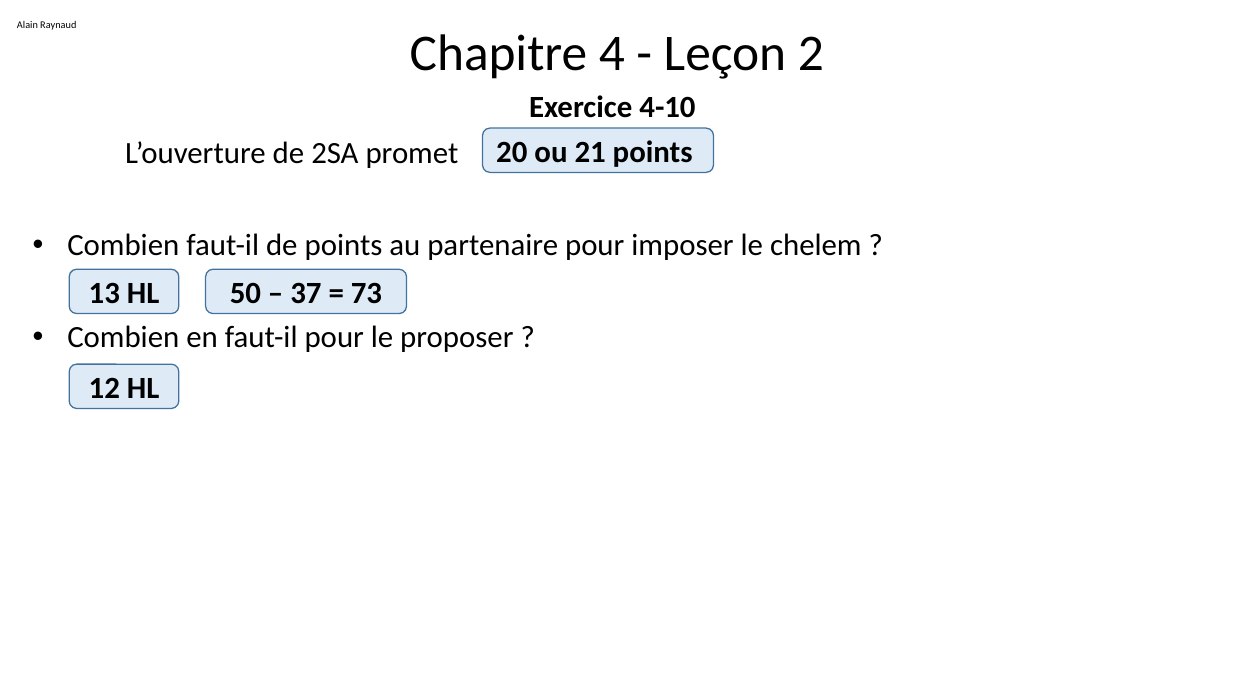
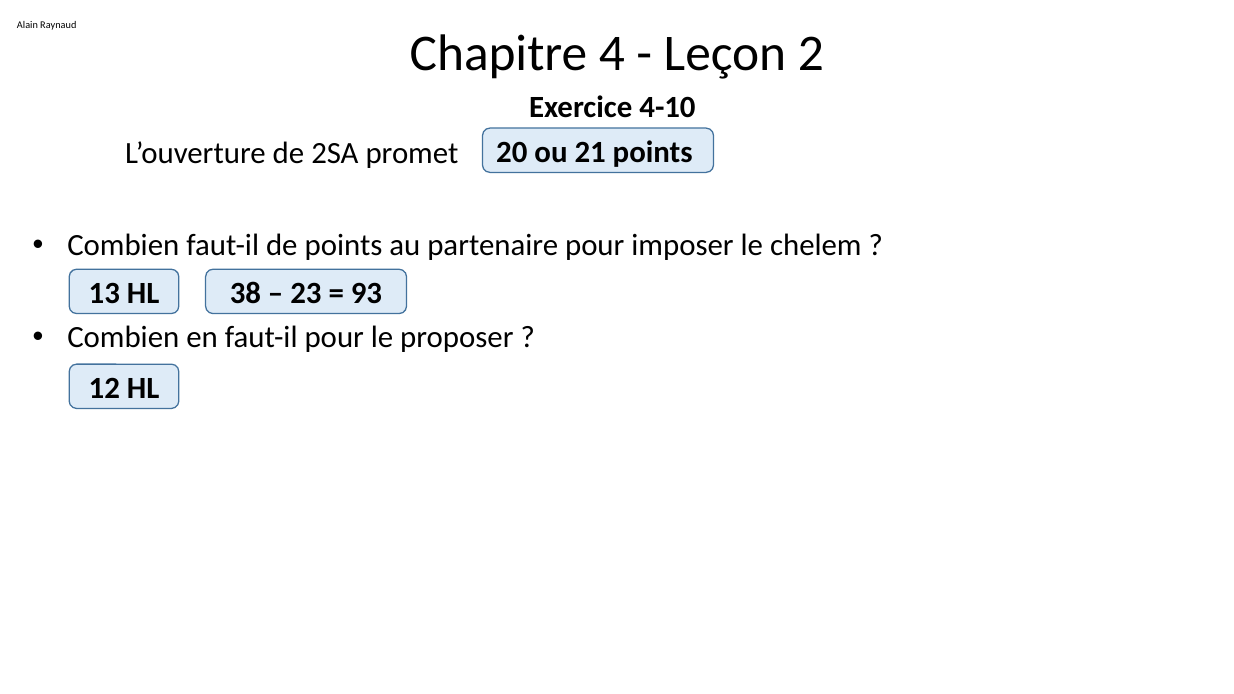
50: 50 -> 38 (245, 294)
37: 37 -> 23 (306, 294)
73: 73 -> 93 (366, 294)
